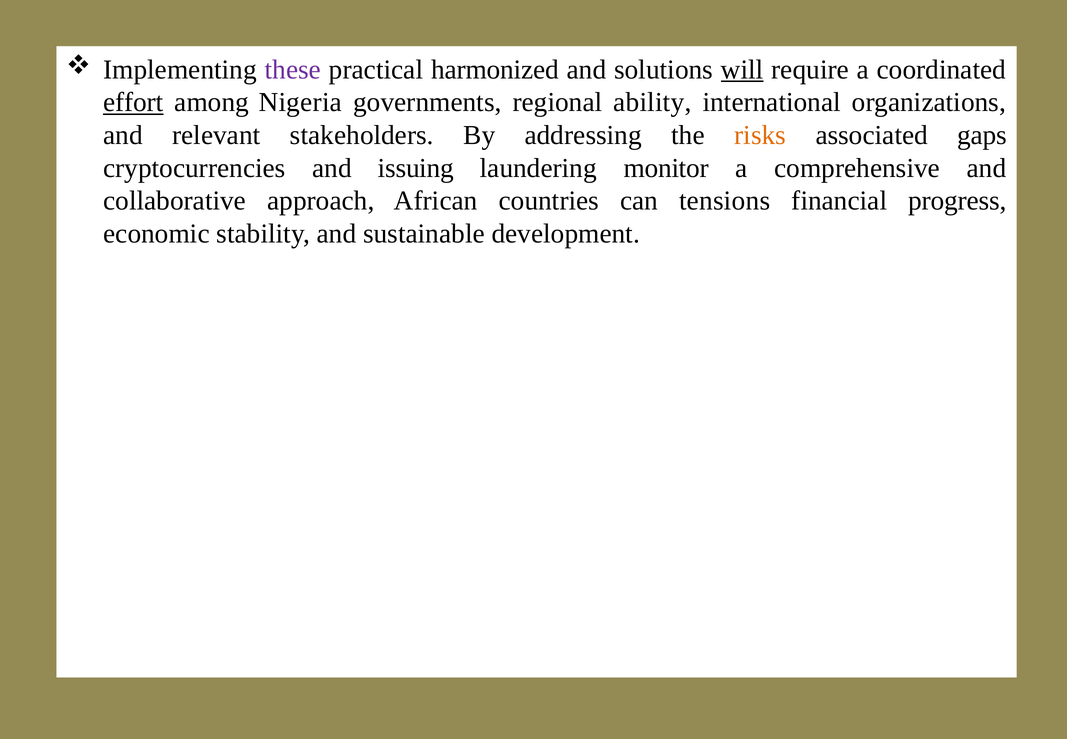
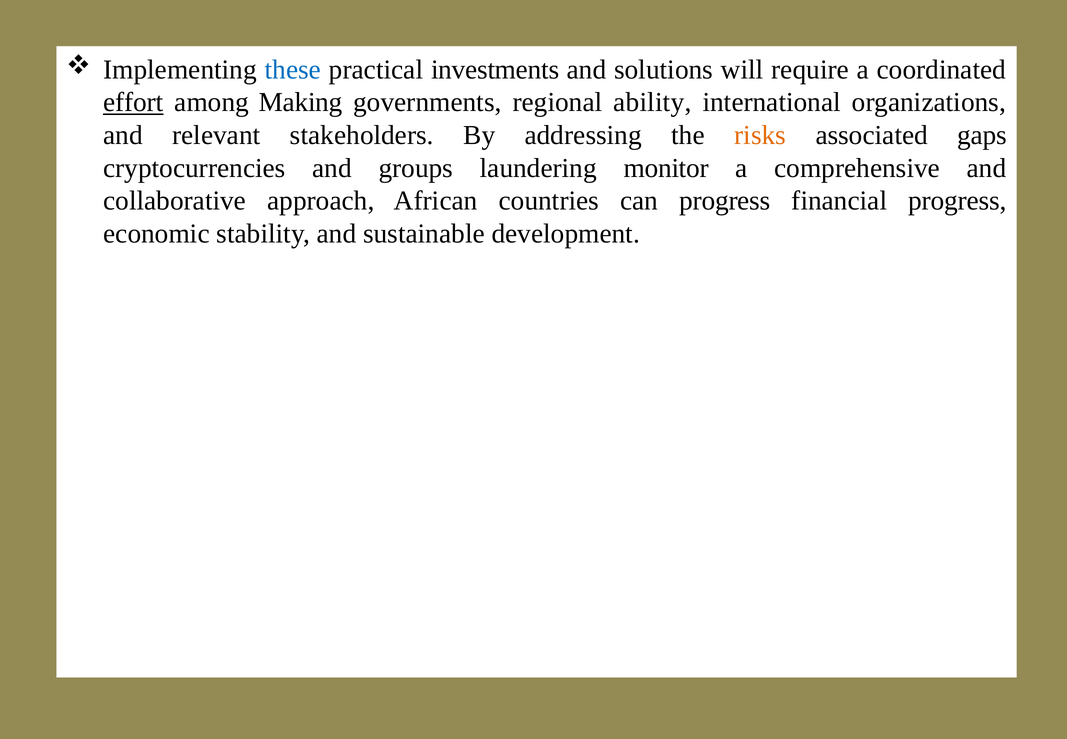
these colour: purple -> blue (293, 69)
harmonized: harmonized -> investments (495, 69)
will underline: present -> none (742, 69)
Nigeria: Nigeria -> Making (301, 102)
issuing: issuing -> groups (416, 168)
can tensions: tensions -> progress (725, 201)
